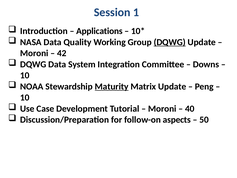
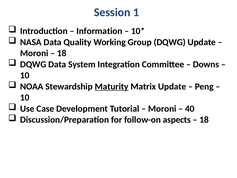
Applications: Applications -> Information (99, 31)
DQWG underline: present -> none (170, 42)
42: 42 -> 18 (62, 53)
50: 50 -> 18 (204, 120)
